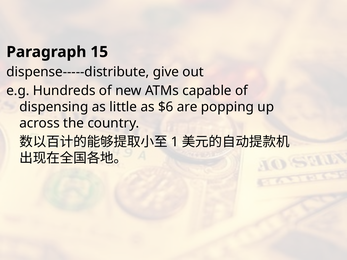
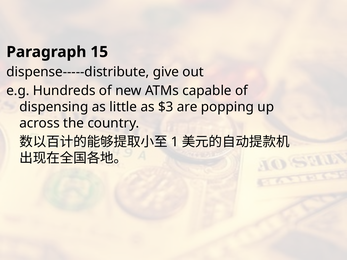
$6: $6 -> $3 (166, 107)
